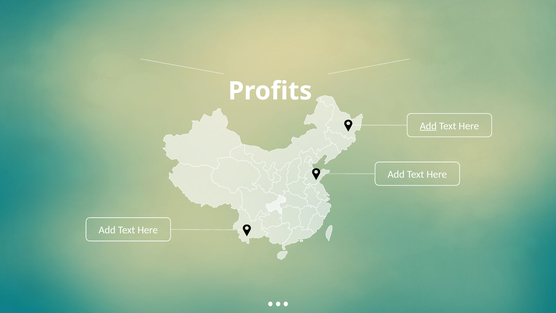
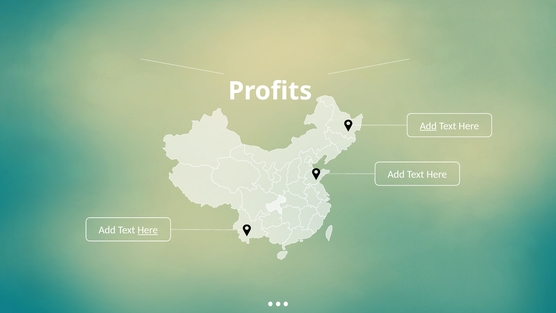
Here underline: none -> present (148, 230)
